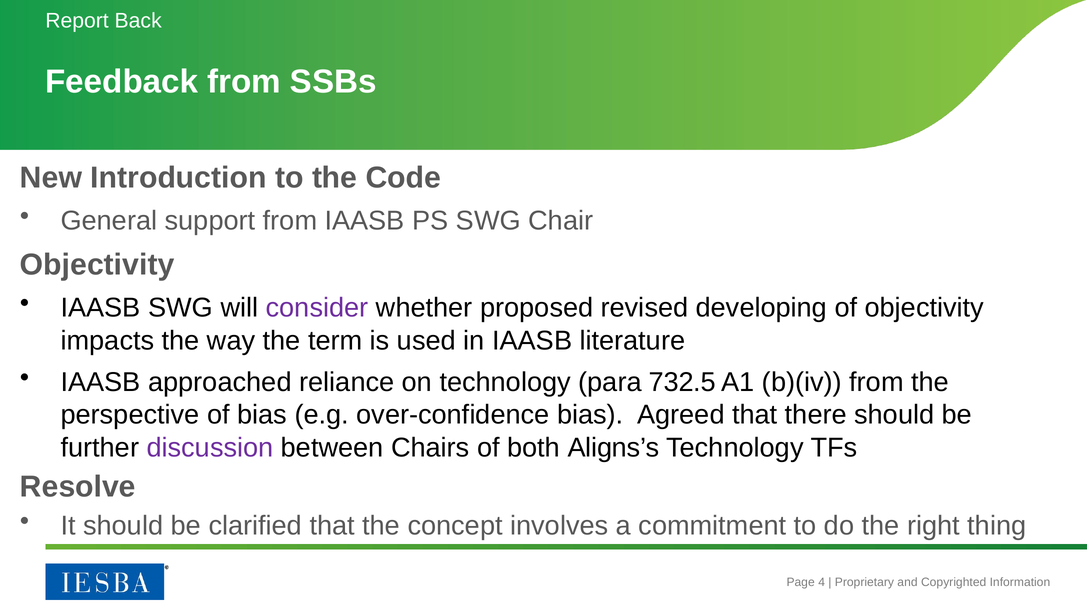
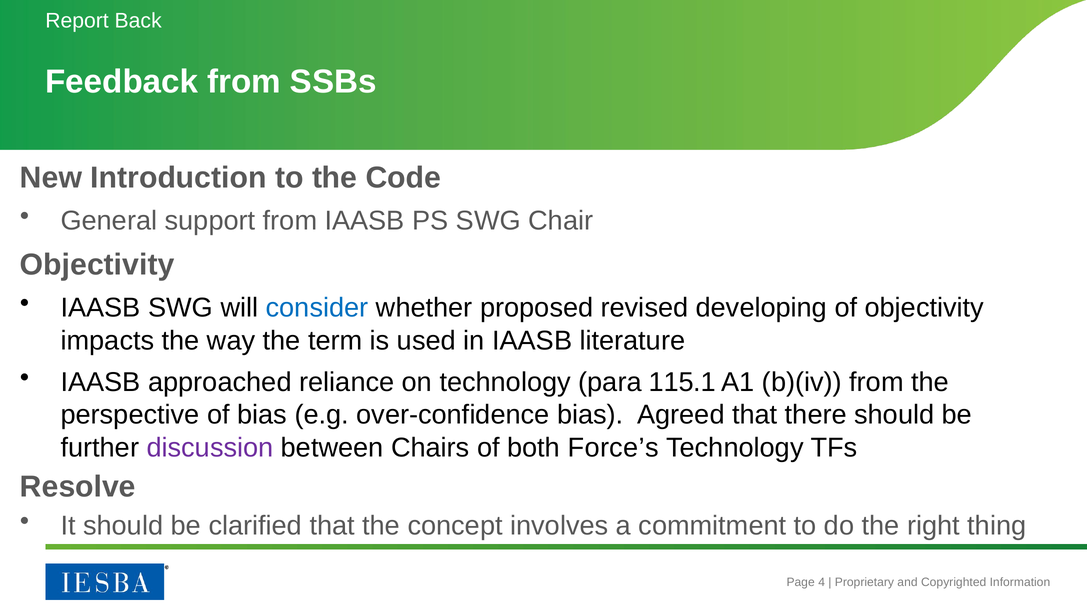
consider colour: purple -> blue (317, 308)
732.5: 732.5 -> 115.1 (682, 382)
Aligns’s: Aligns’s -> Force’s (613, 447)
